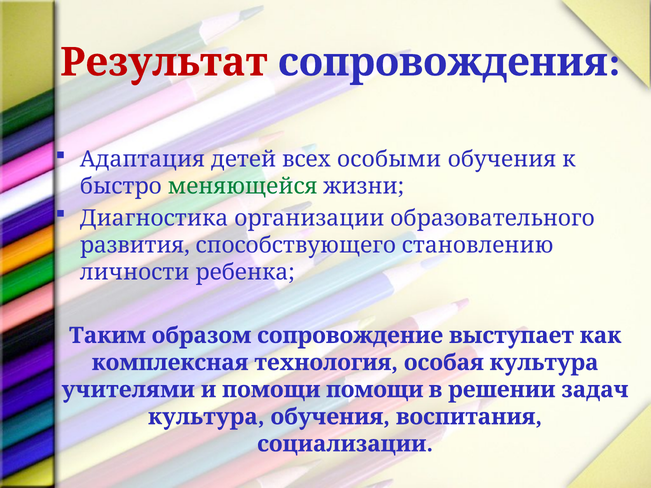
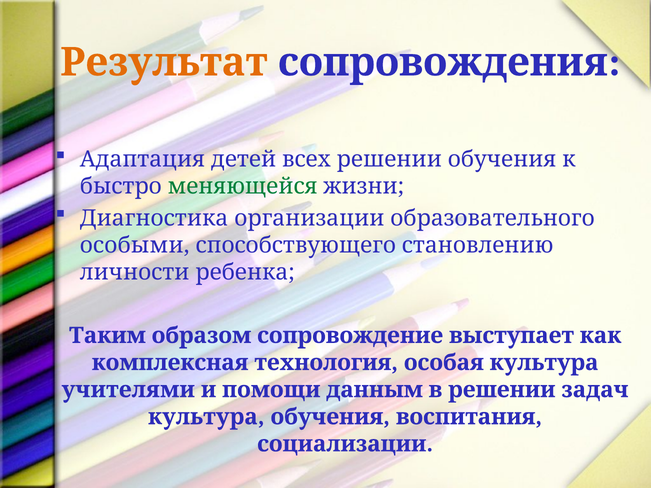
Результат colour: red -> orange (164, 62)
всех особыми: особыми -> решении (389, 159)
развития: развития -> особыми (135, 245)
помощи помощи: помощи -> данным (375, 390)
